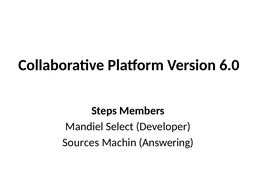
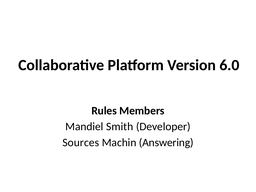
Steps: Steps -> Rules (104, 111)
Select: Select -> Smith (120, 127)
